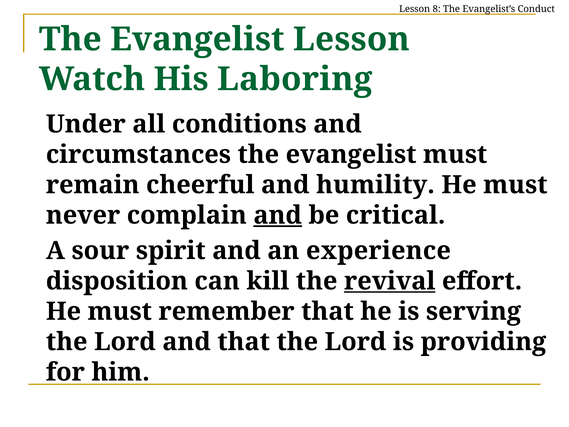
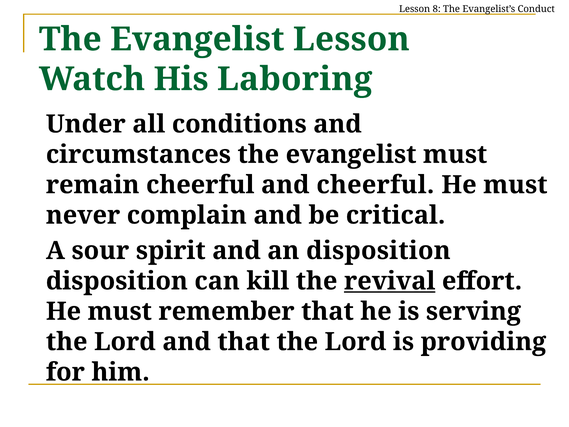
and humility: humility -> cheerful (375, 185)
and underline: present -> none (278, 215)
an experience: experience -> disposition (378, 251)
